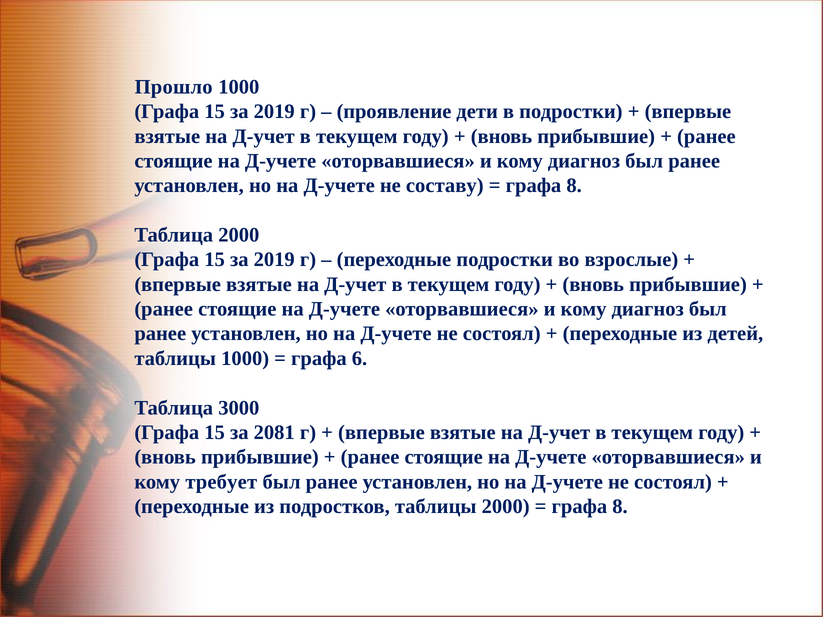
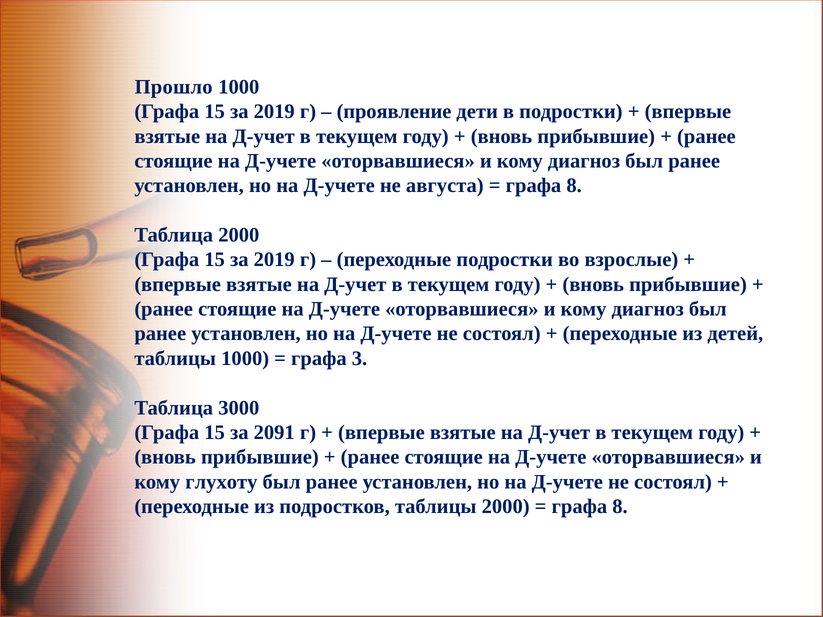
составу: составу -> августа (445, 186)
6: 6 -> 3 (359, 359)
2081: 2081 -> 2091 (274, 433)
требует: требует -> глухоту (221, 482)
